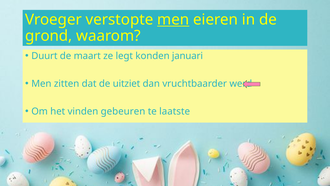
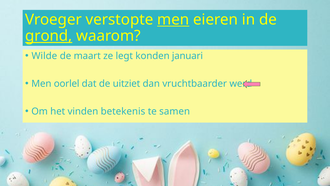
grond underline: none -> present (49, 36)
Duurt: Duurt -> Wilde (44, 56)
zitten: zitten -> oorlel (67, 83)
gebeuren: gebeuren -> betekenis (123, 111)
laatste: laatste -> samen (175, 111)
